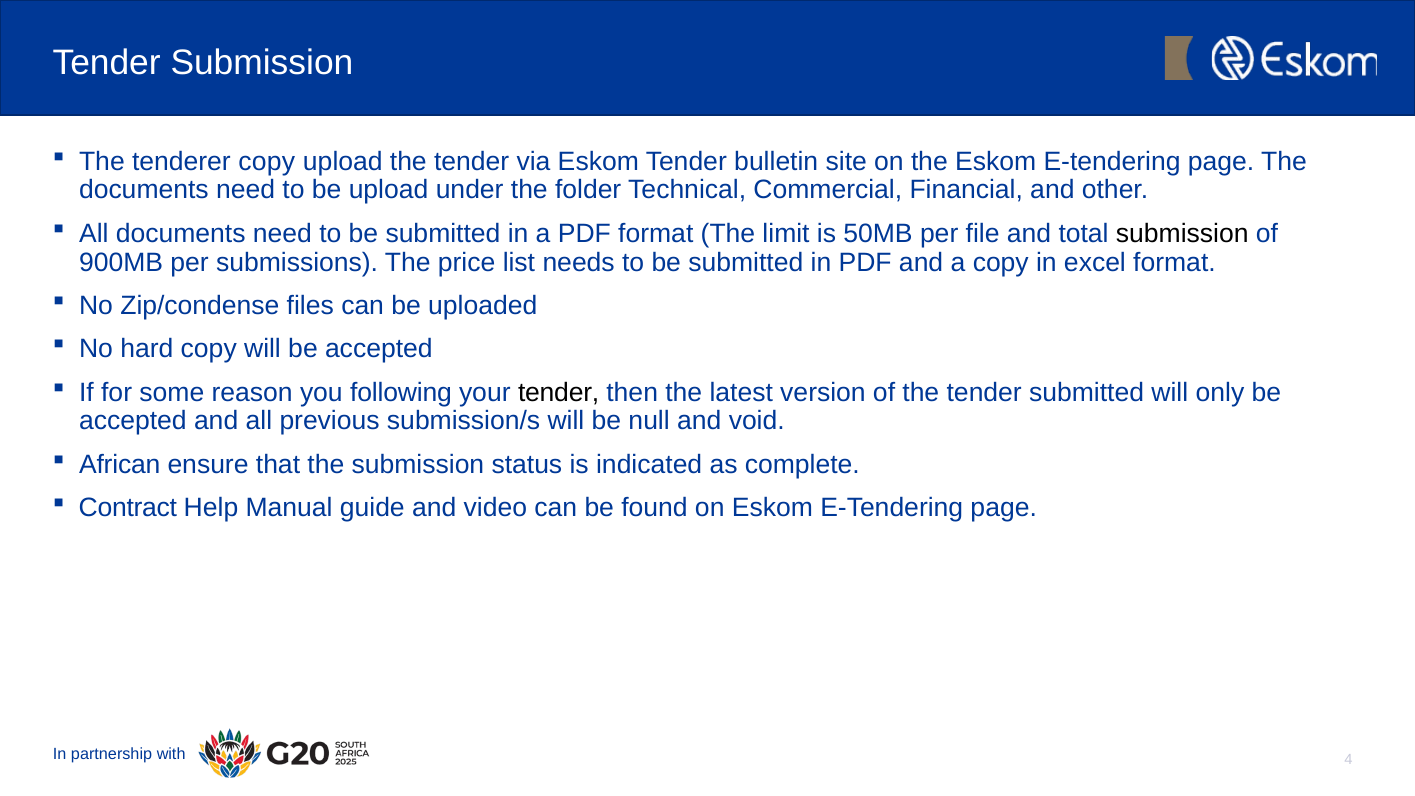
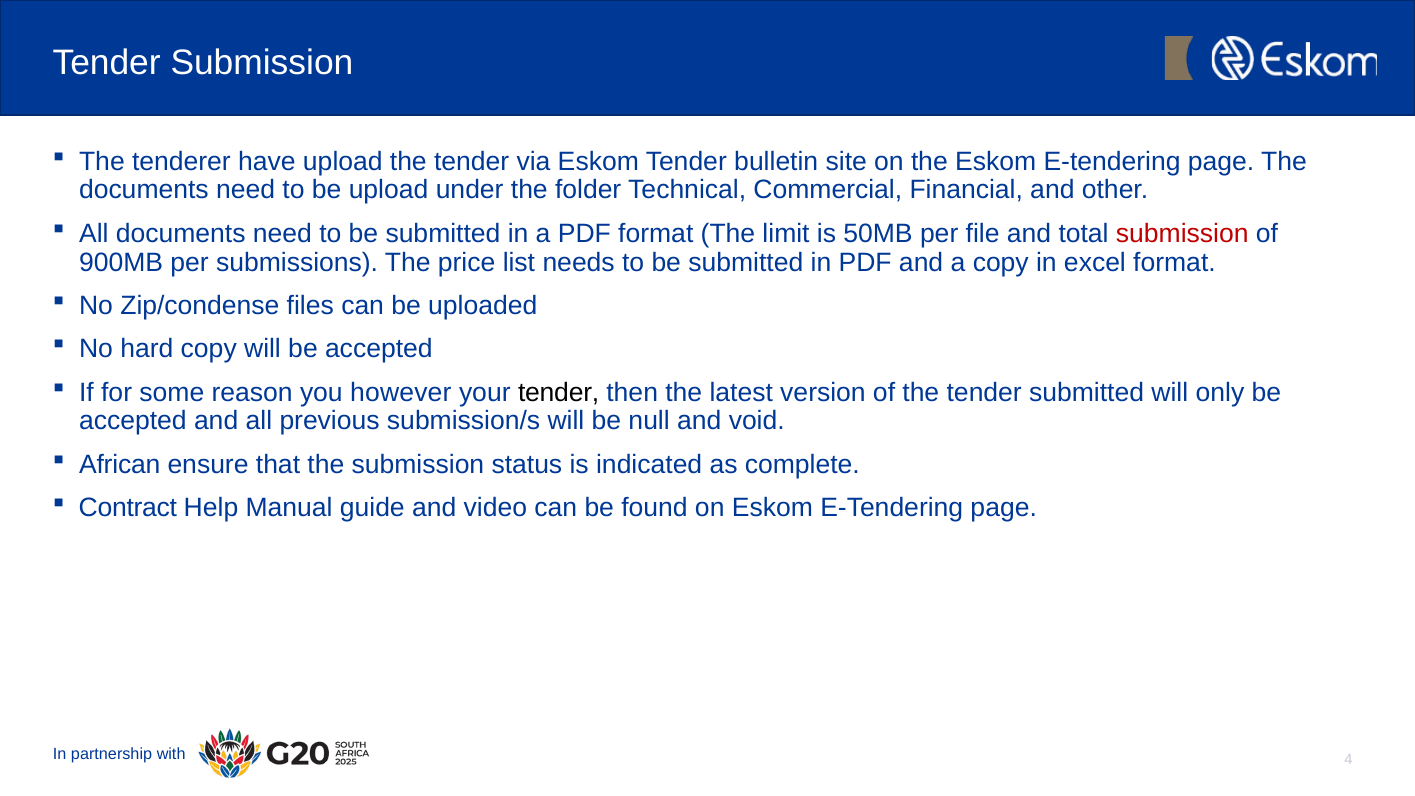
tenderer copy: copy -> have (267, 162)
submission colour: black -> red (1182, 234)
following: following -> however (401, 392)
